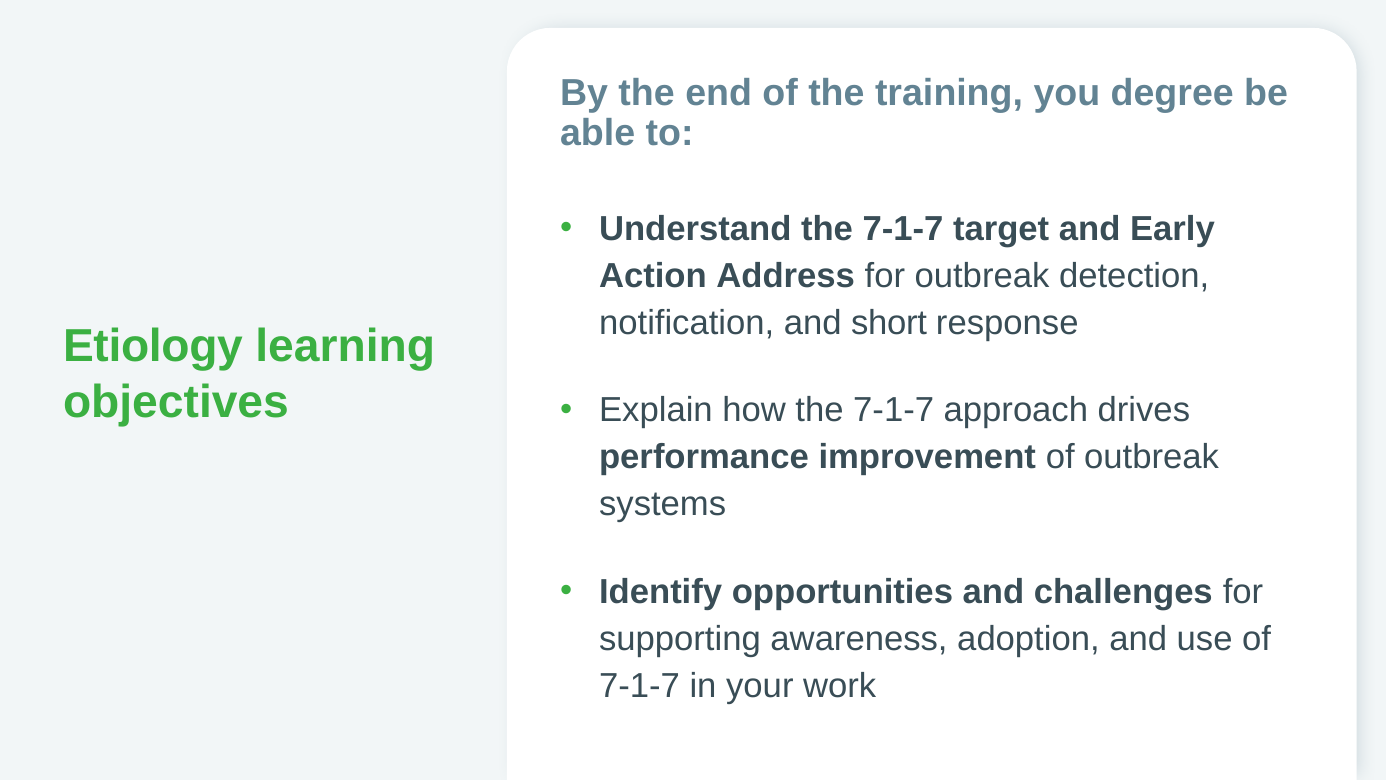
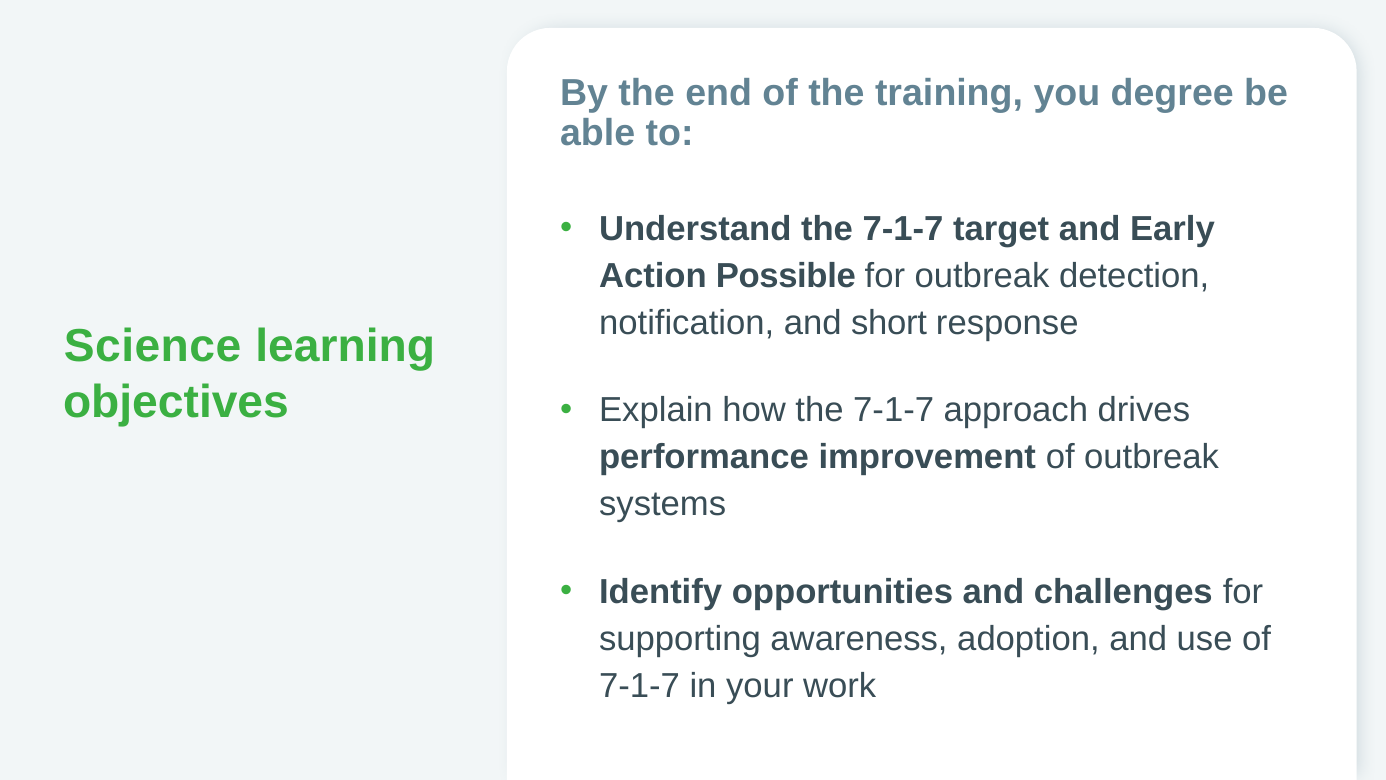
Address: Address -> Possible (786, 276)
Etiology: Etiology -> Science (153, 346)
